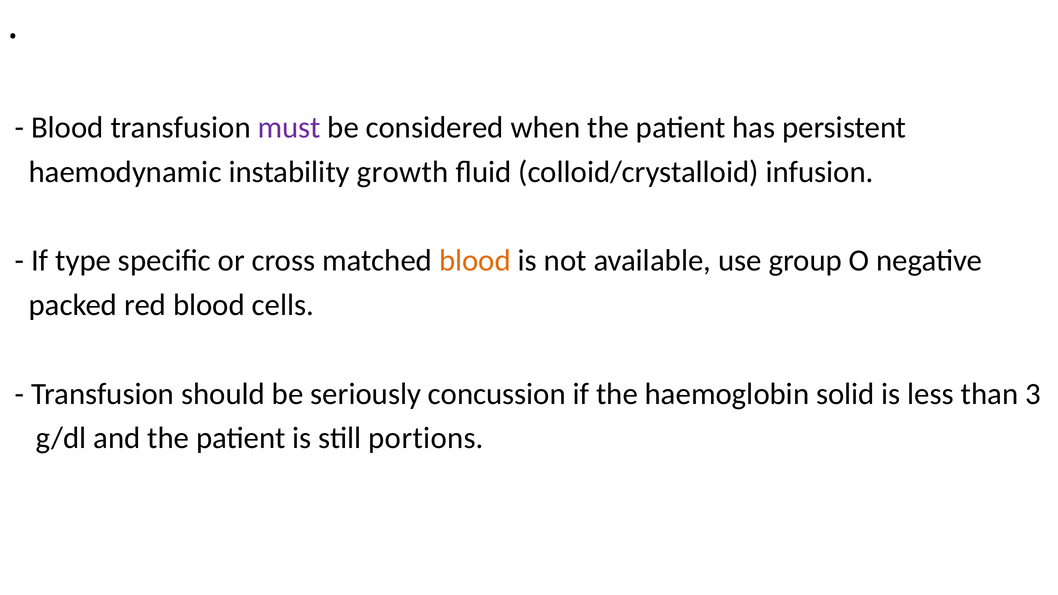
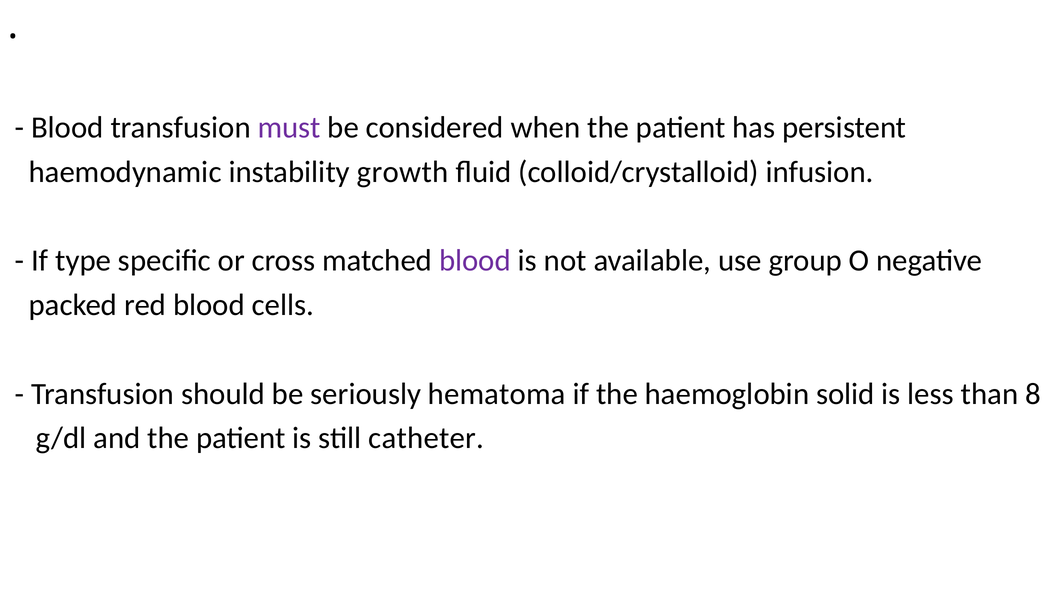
blood colour: orange -> purple (475, 261)
concussion: concussion -> hematoma (497, 394)
3: 3 -> 8 (1033, 394)
portions: portions -> catheter (426, 438)
